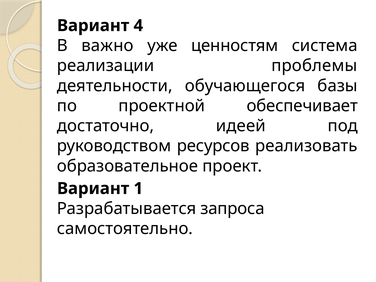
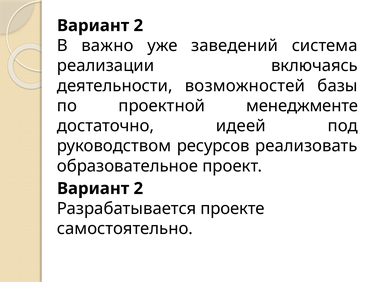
4: 4 -> 2 (138, 26)
ценностям: ценностям -> заведений (235, 46)
проблемы: проблемы -> включаясь (314, 66)
обучающегося: обучающегося -> возможностей (245, 86)
обеспечивает: обеспечивает -> менеджменте (302, 106)
1: 1 -> 2 (138, 189)
запроса: запроса -> проекте (232, 209)
